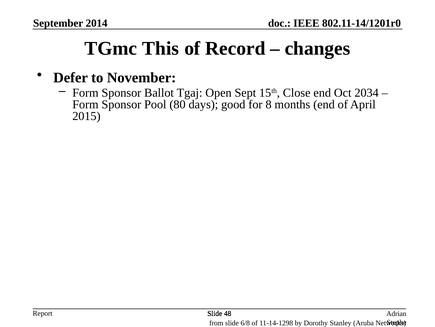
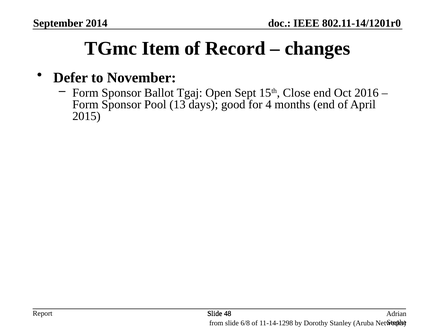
This: This -> Item (161, 48)
2034: 2034 -> 2016 (367, 93)
80: 80 -> 13 (178, 104)
8: 8 -> 4 (269, 104)
